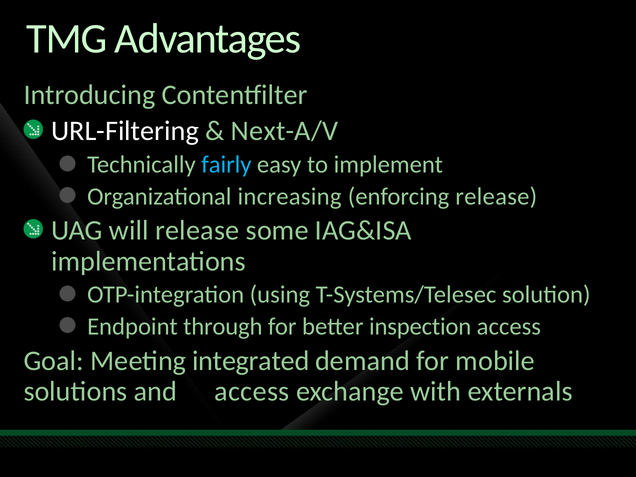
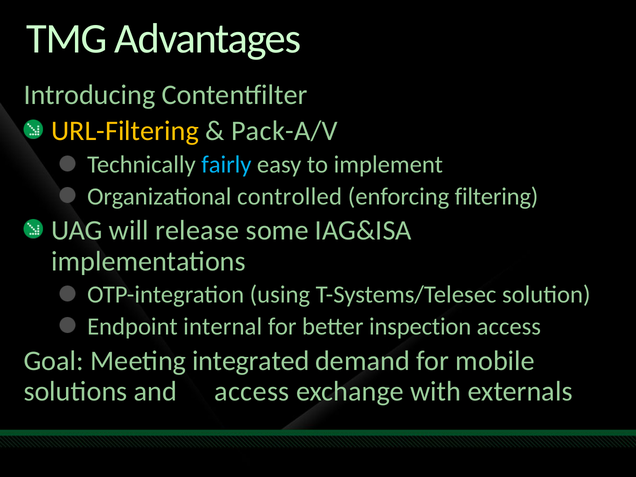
URL-Filtering colour: white -> yellow (125, 131)
Next-A/V: Next-A/V -> Pack-A/V (285, 131)
increasing: increasing -> controlled (290, 196)
enforcing release: release -> filtering (497, 196)
through: through -> internal (223, 326)
